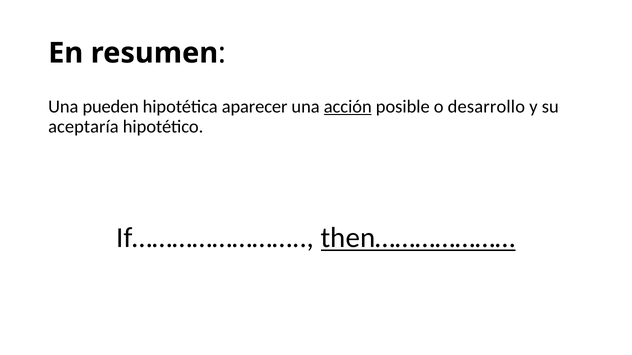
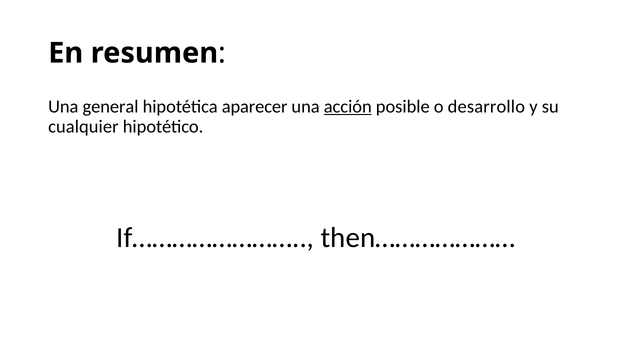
pueden: pueden -> general (111, 107)
aceptaría: aceptaría -> cualquier (83, 127)
then………………… underline: present -> none (418, 238)
